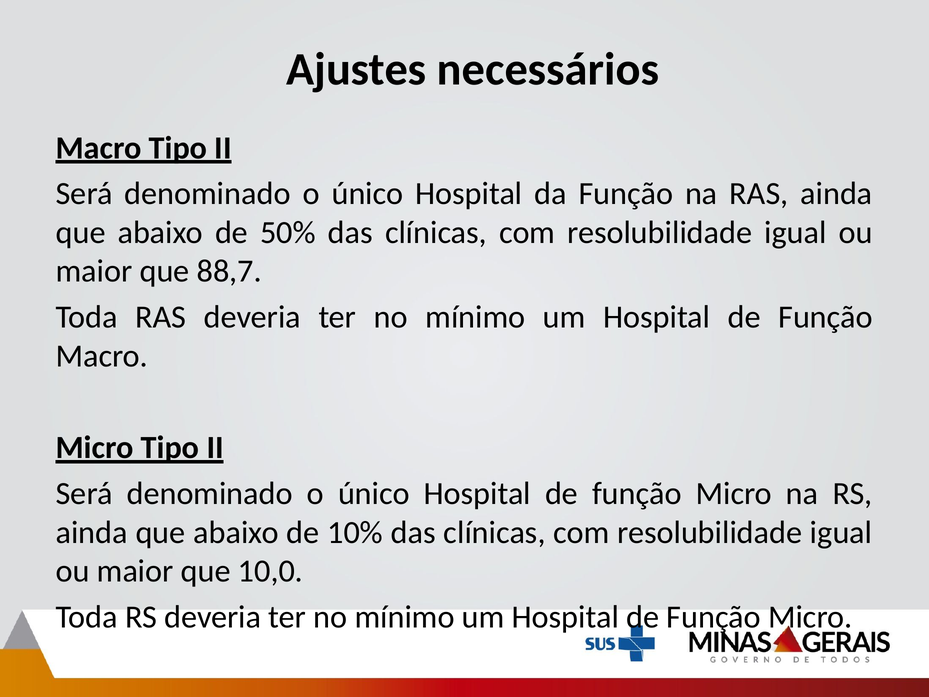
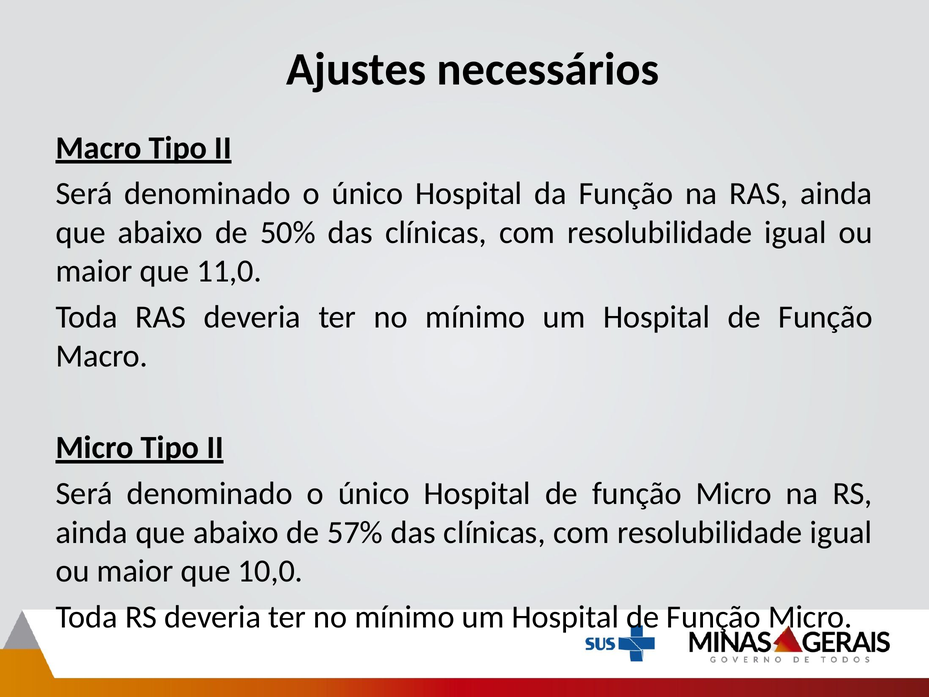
88,7: 88,7 -> 11,0 (229, 271)
10%: 10% -> 57% (355, 532)
